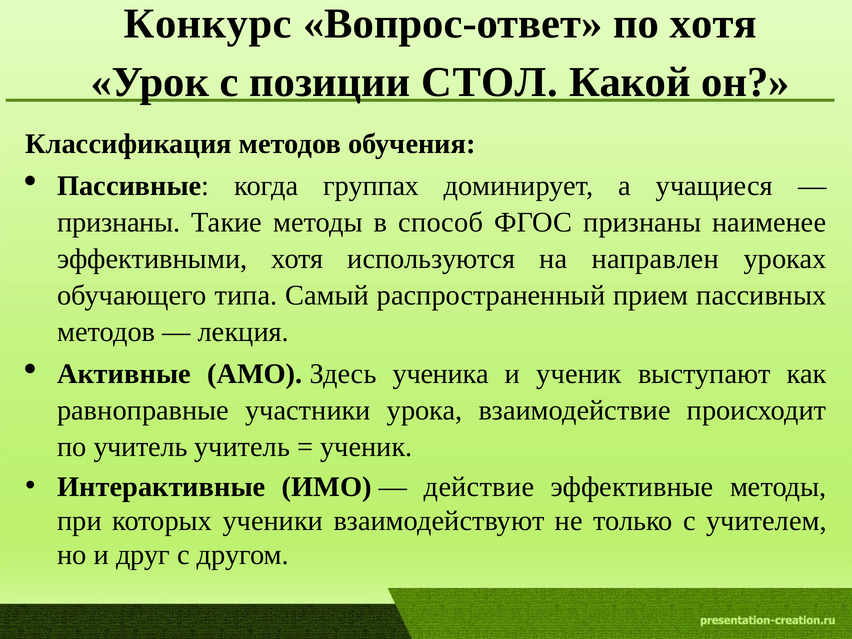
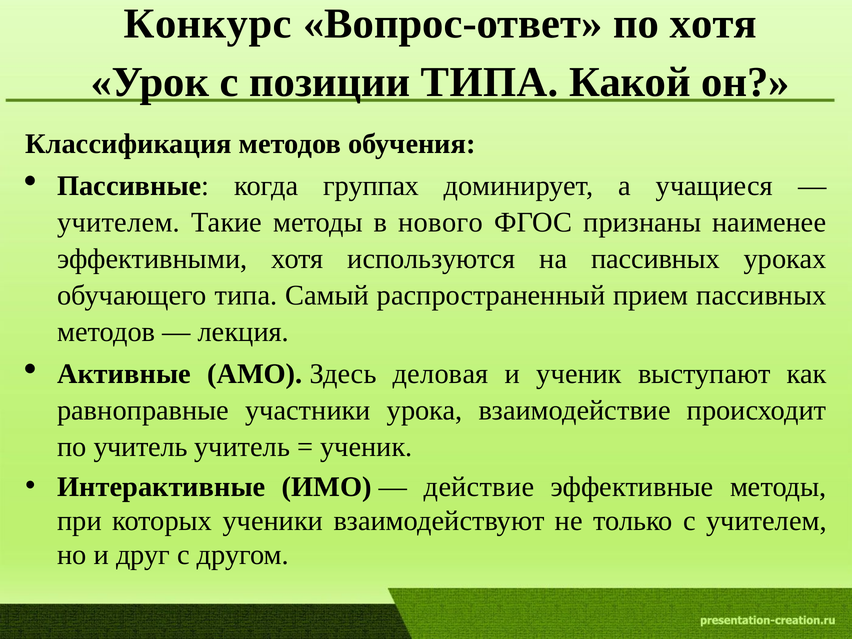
позиции СТОЛ: СТОЛ -> ТИПА (490, 82)
признаны: признаны -> учителем (119, 222)
способ: способ -> нового (441, 222)
на направлен: направлен -> пассивных (656, 259)
ученика: ученика -> деловая (441, 374)
